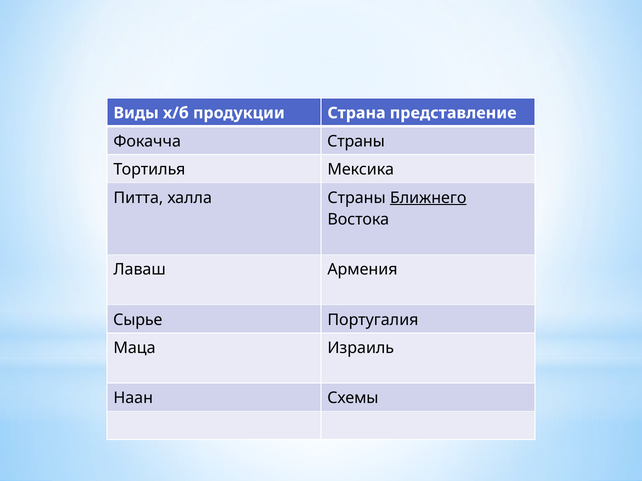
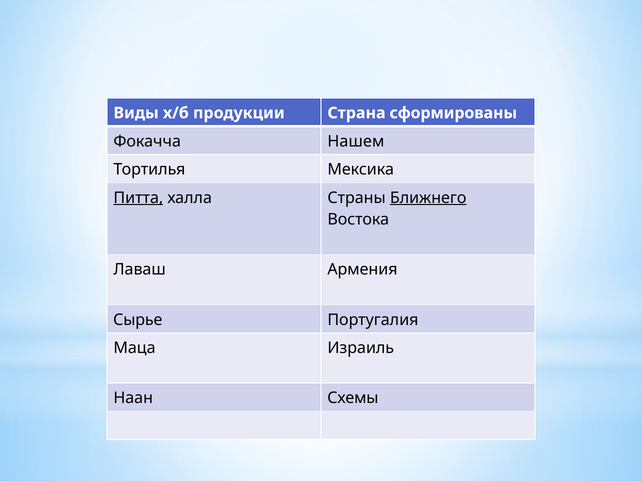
представление: представление -> сформированы (453, 113)
Фокачча Страны: Страны -> Нашем (356, 141)
Питта underline: none -> present (138, 198)
